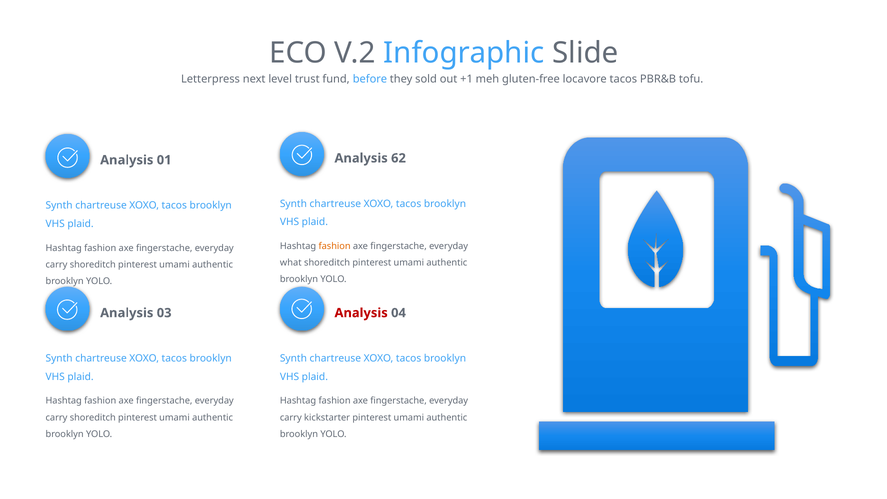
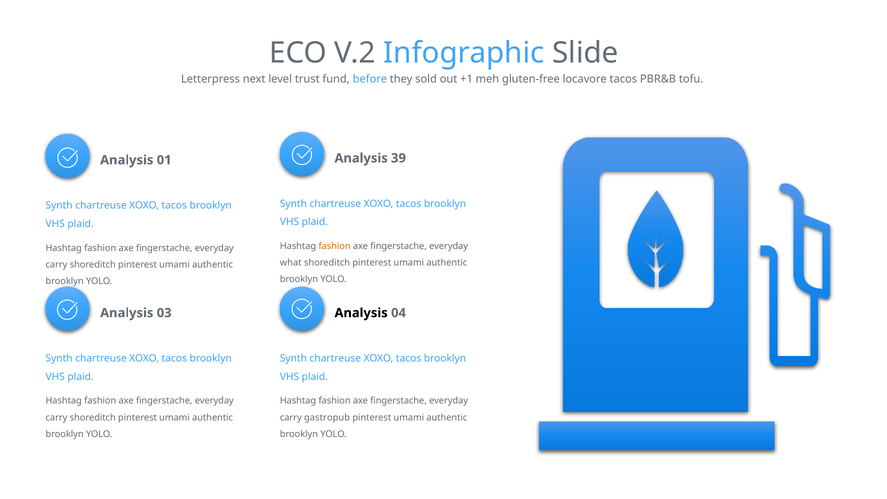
62: 62 -> 39 (399, 158)
Analysis colour: red -> black (361, 313)
kickstarter: kickstarter -> gastropub (327, 417)
